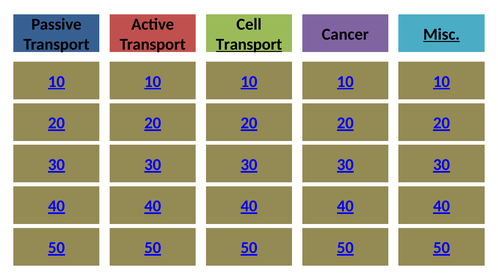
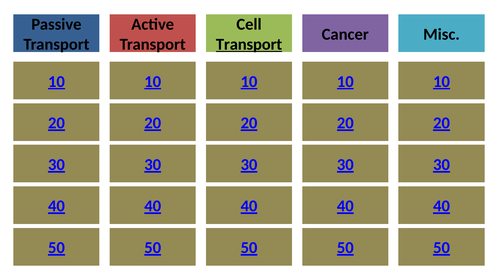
Misc underline: present -> none (442, 34)
